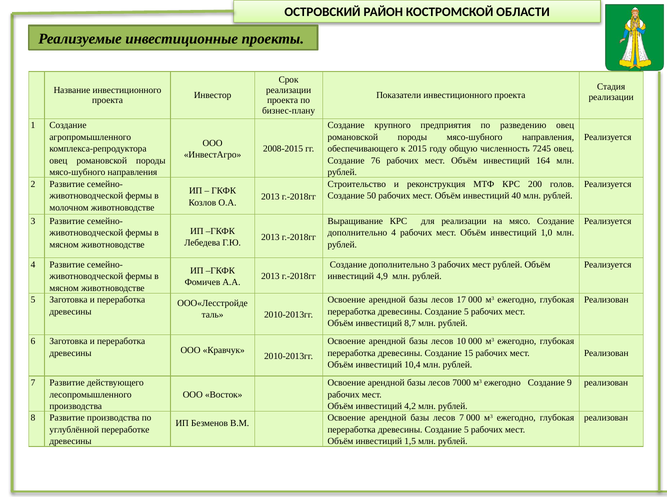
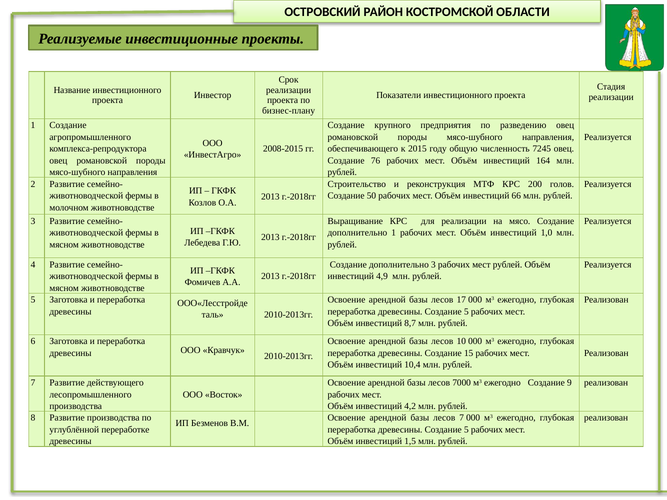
40: 40 -> 66 (516, 196)
дополнительно 4: 4 -> 1 (394, 233)
